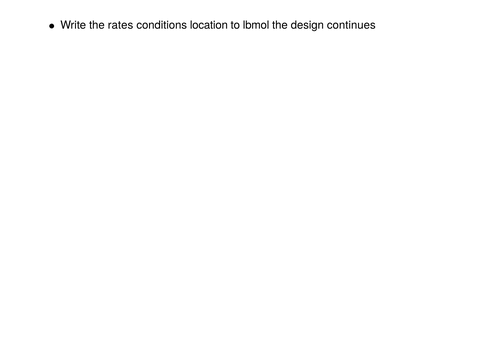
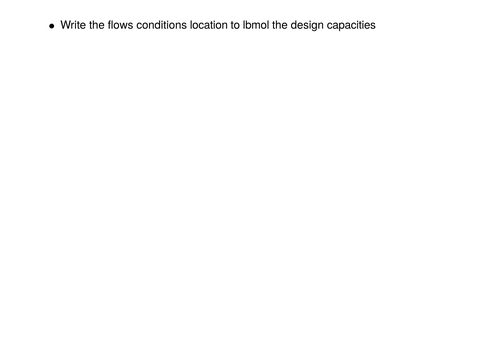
rates: rates -> flows (121, 25)
continues: continues -> capacities (351, 25)
